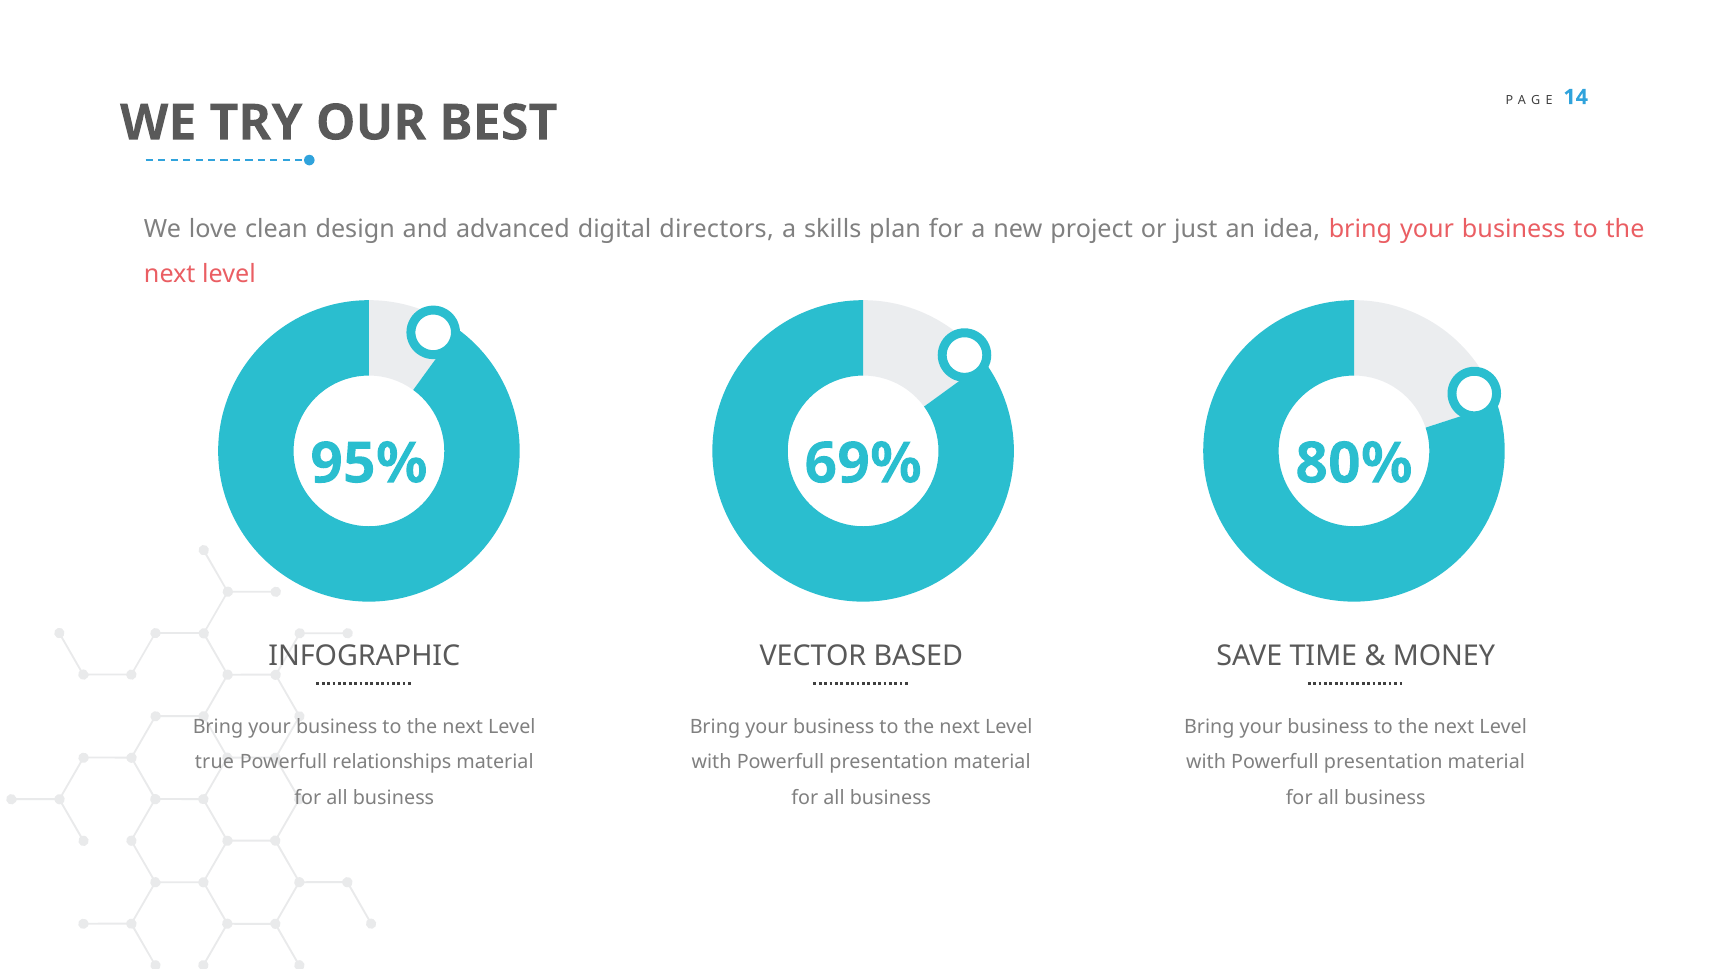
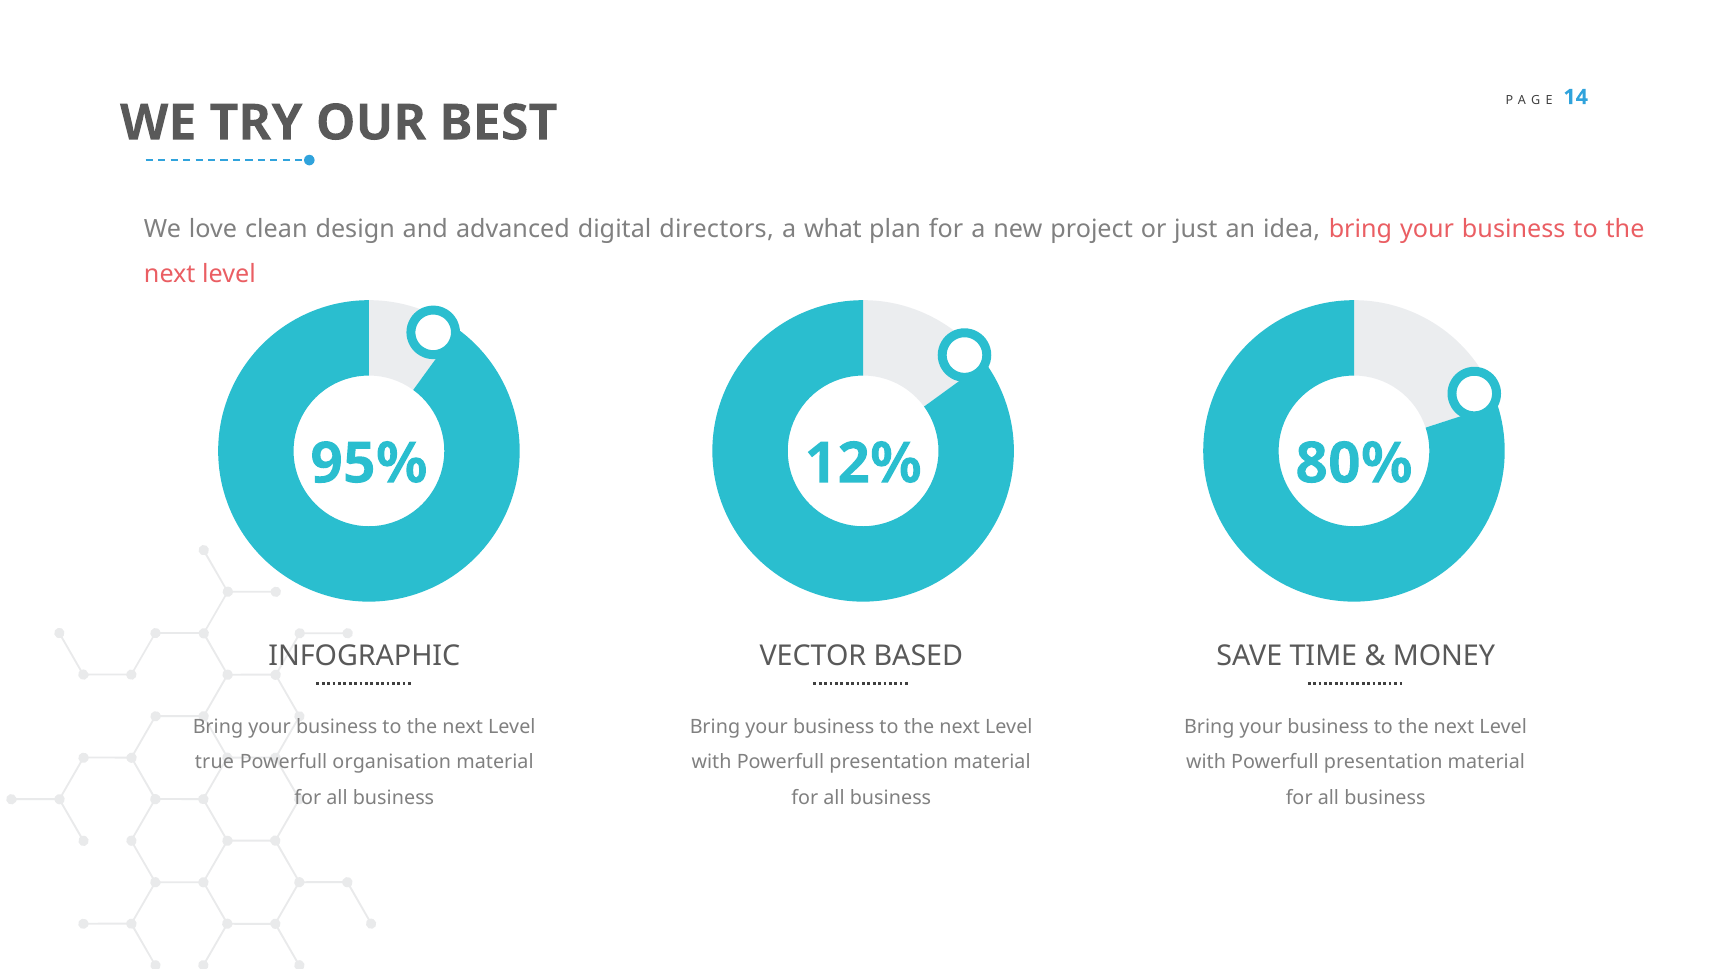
skills: skills -> what (833, 229)
69%: 69% -> 12% (863, 464)
relationships: relationships -> organisation (392, 762)
